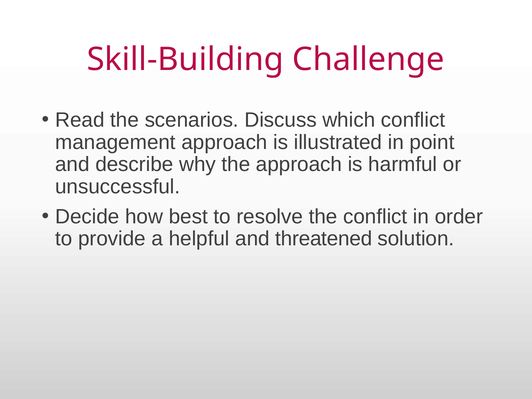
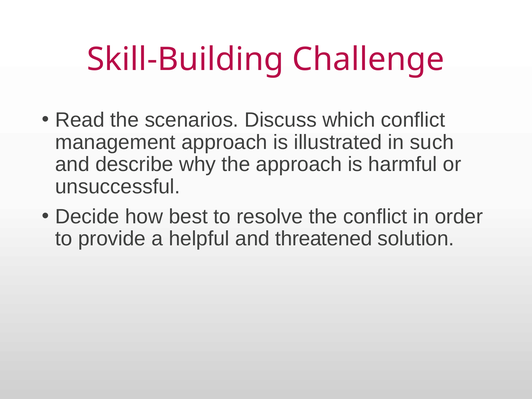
point: point -> such (432, 142)
